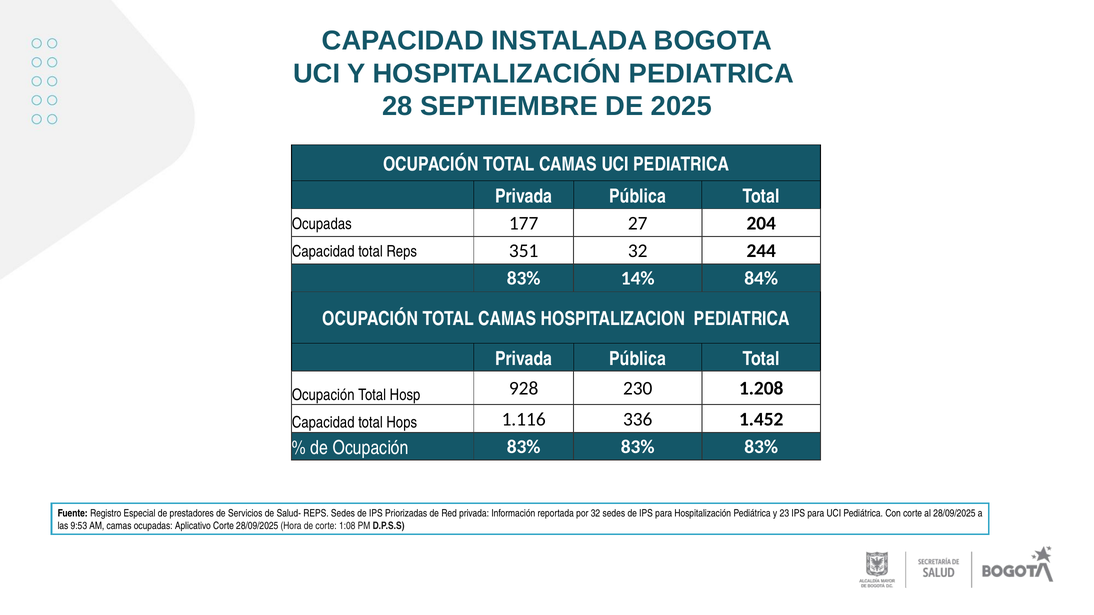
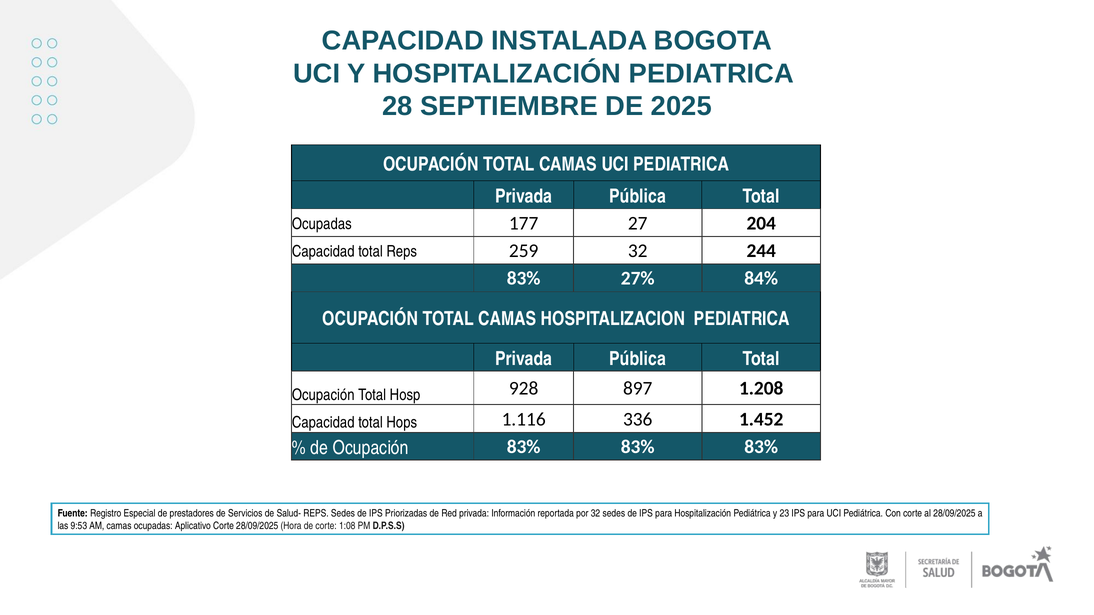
351: 351 -> 259 (524, 251)
14%: 14% -> 27% (638, 279)
230: 230 -> 897 (638, 389)
